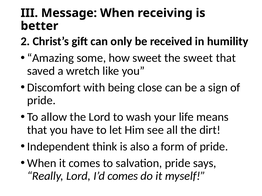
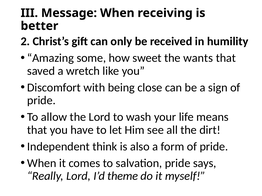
the sweet: sweet -> wants (198, 58)
I’d comes: comes -> theme (123, 176)
